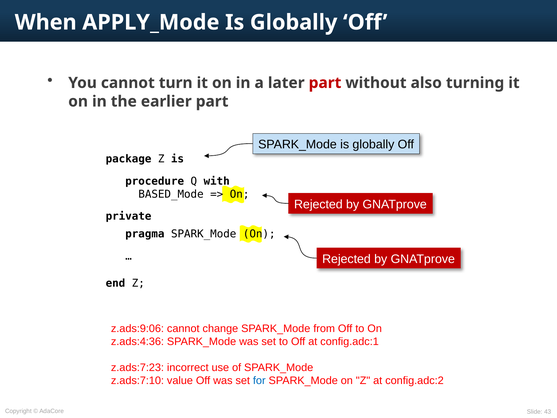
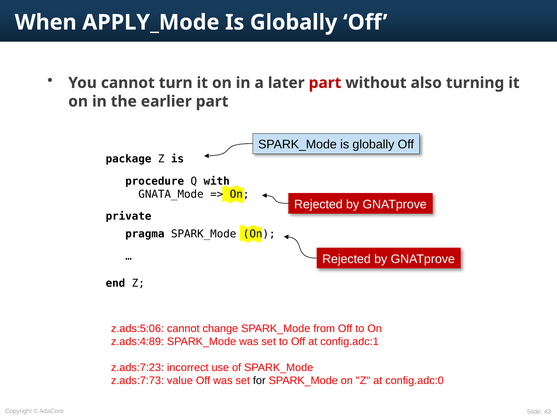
BASED_Mode: BASED_Mode -> GNATA_Mode (171, 194)
z.ads:9:06: z.ads:9:06 -> z.ads:5:06 (137, 328)
z.ads:4:36: z.ads:4:36 -> z.ads:4:89 (137, 341)
z.ads:7:10: z.ads:7:10 -> z.ads:7:73 (137, 380)
for colour: blue -> black (259, 380)
config.adc:2: config.adc:2 -> config.adc:0 (415, 380)
